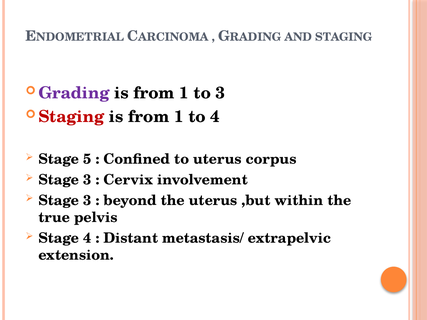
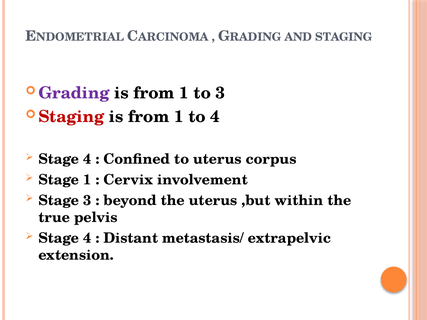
5: 5 -> 4 (87, 159)
3: 3 -> 1 (87, 180)
